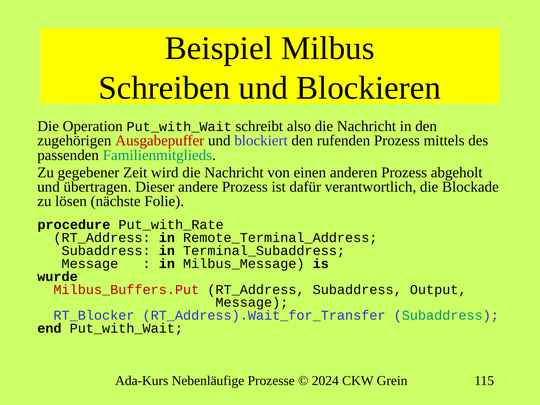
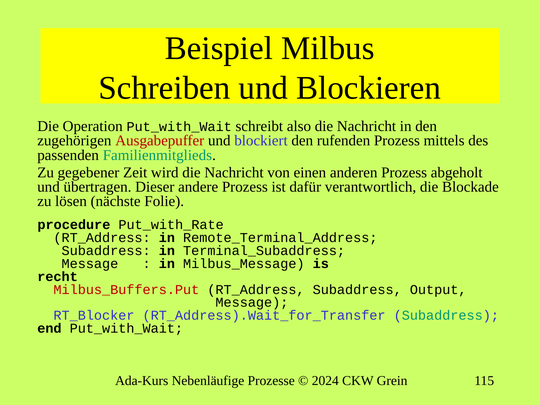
wurde: wurde -> recht (58, 277)
